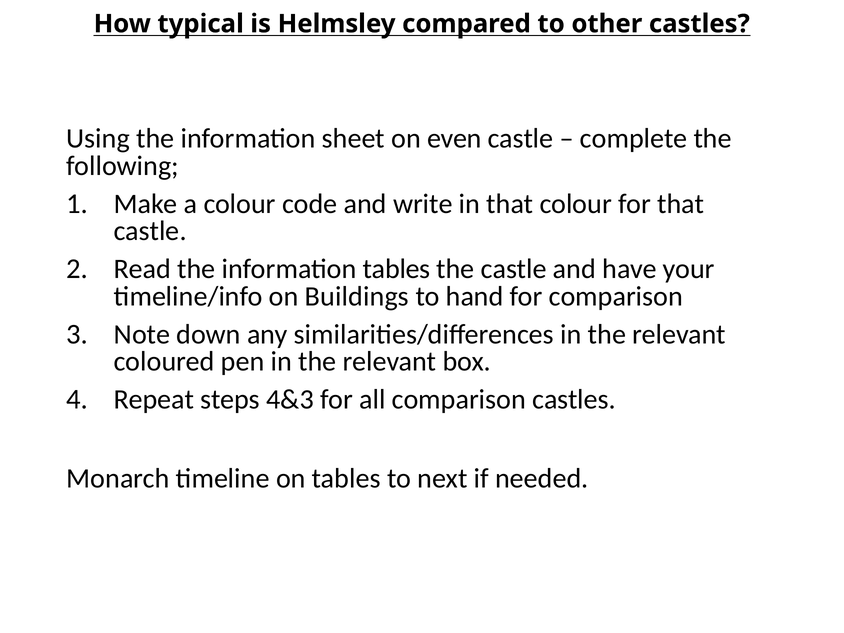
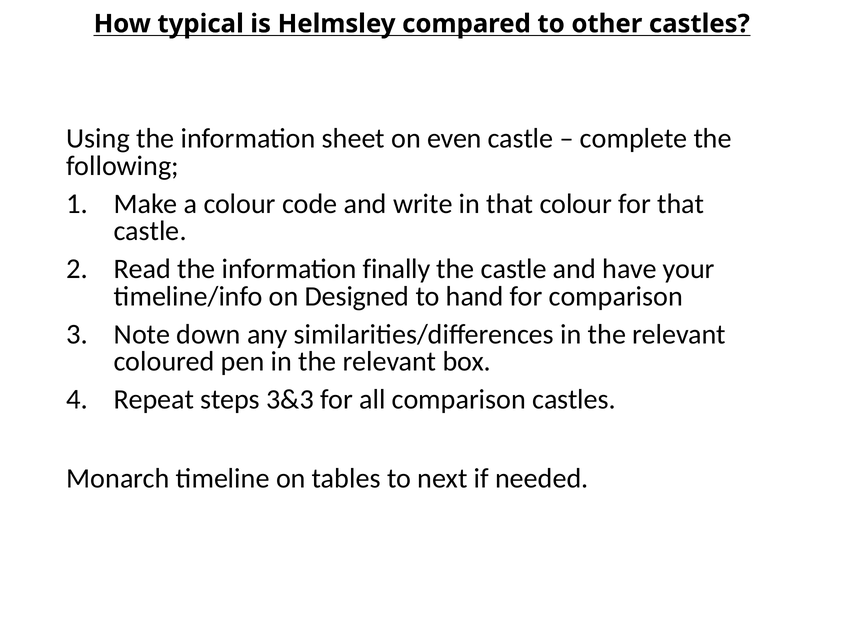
information tables: tables -> finally (397, 269)
Buildings: Buildings -> Designed (357, 296)
4&3: 4&3 -> 3&3 (290, 399)
